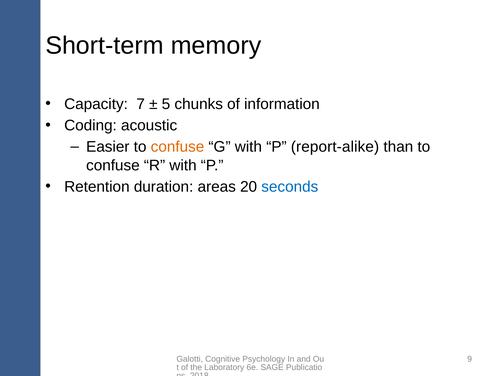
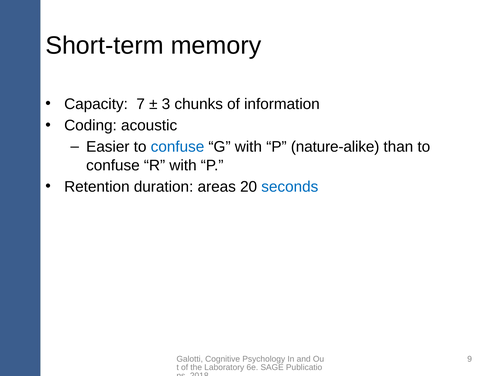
5: 5 -> 3 (166, 104)
confuse colour: orange -> blue (178, 147)
report-alike: report-alike -> nature-alike (335, 147)
